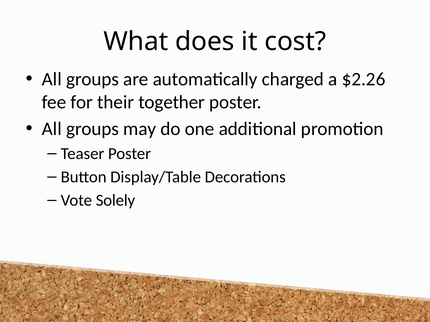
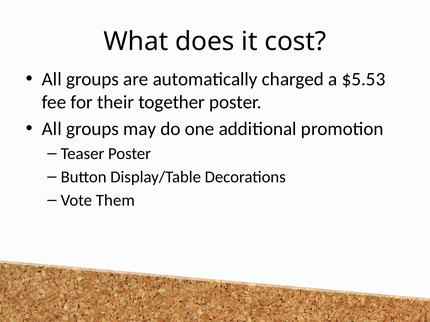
$2.26: $2.26 -> $5.53 (364, 79)
Solely: Solely -> Them (115, 201)
